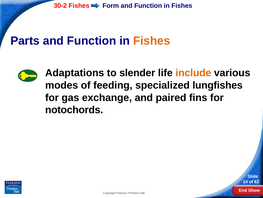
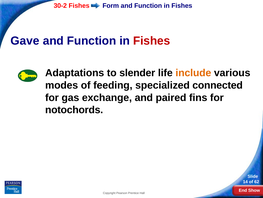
Parts: Parts -> Gave (25, 41)
Fishes colour: orange -> red (152, 41)
lungfishes: lungfishes -> connected (218, 85)
